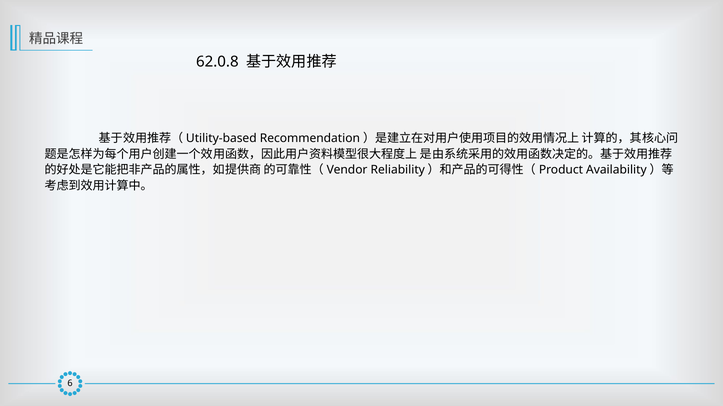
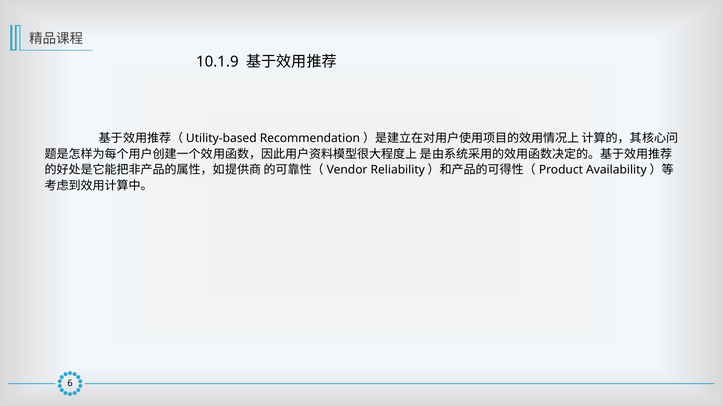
62.0.8: 62.0.8 -> 10.1.9 (217, 62)
